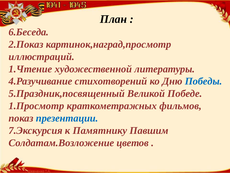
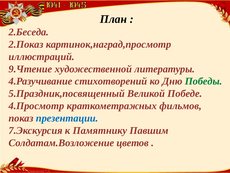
6.Беседа: 6.Беседа -> 2.Беседа (29, 32)
1.Чтение: 1.Чтение -> 9.Чтение (30, 69)
Победы colour: blue -> green (204, 81)
1.Просмотр: 1.Просмотр -> 4.Просмотр (36, 106)
